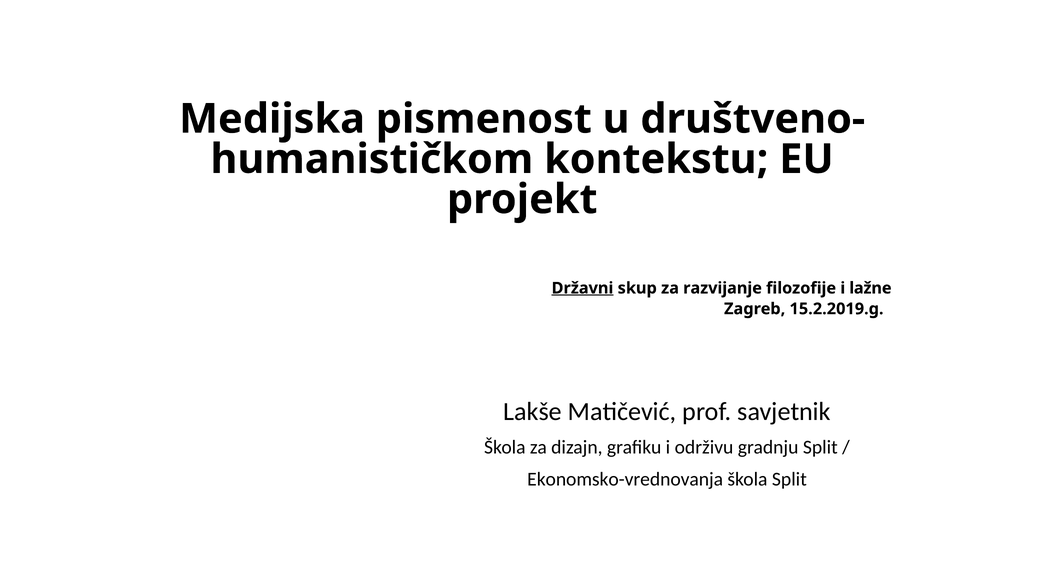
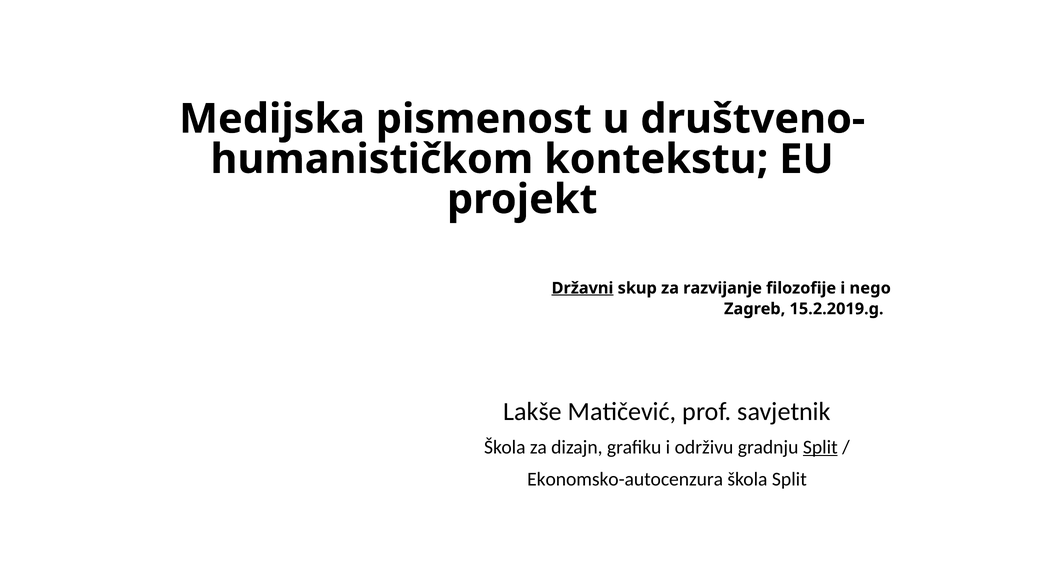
lažne: lažne -> nego (870, 288)
Split underline: none -> present (820, 447)
Ekonomsko-vrednovanja: Ekonomsko-vrednovanja -> Ekonomsko-autocenzura (625, 479)
